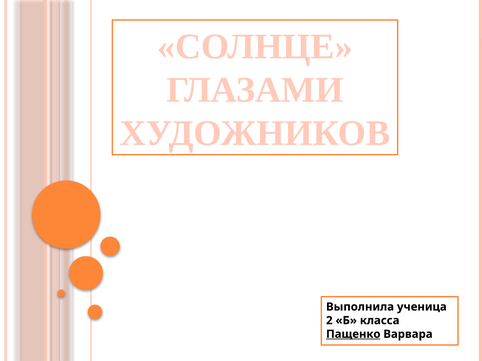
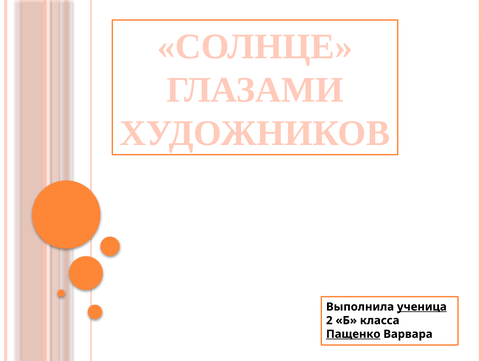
ученица underline: none -> present (422, 307)
